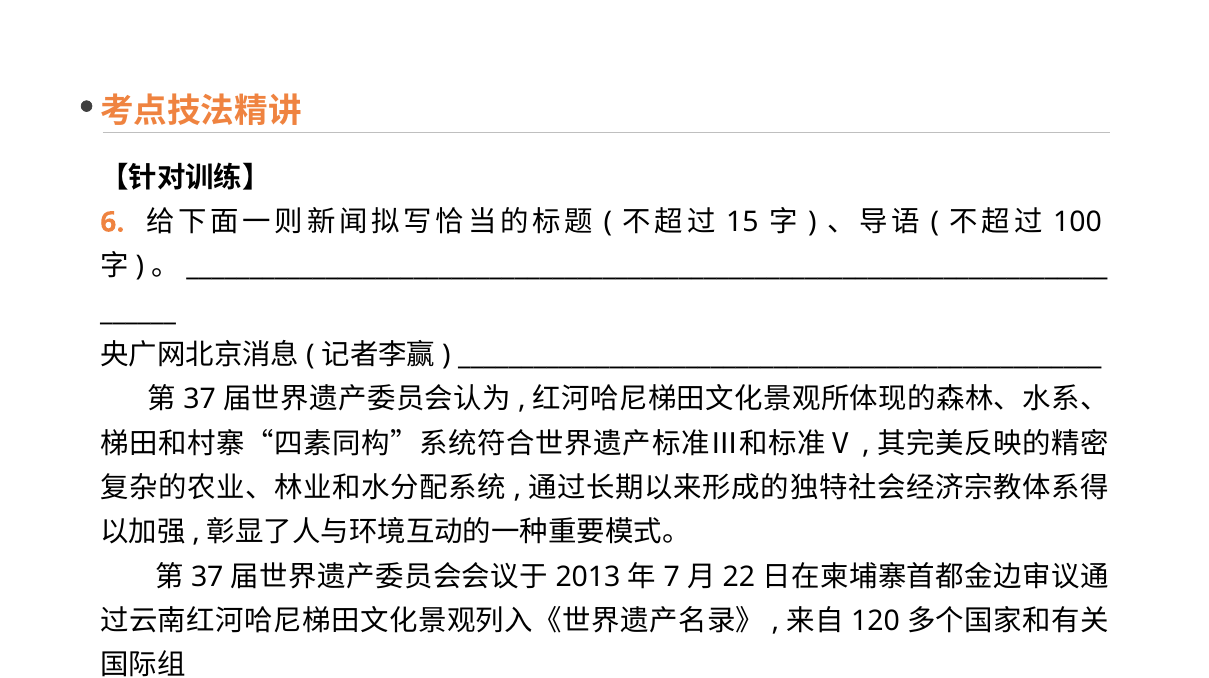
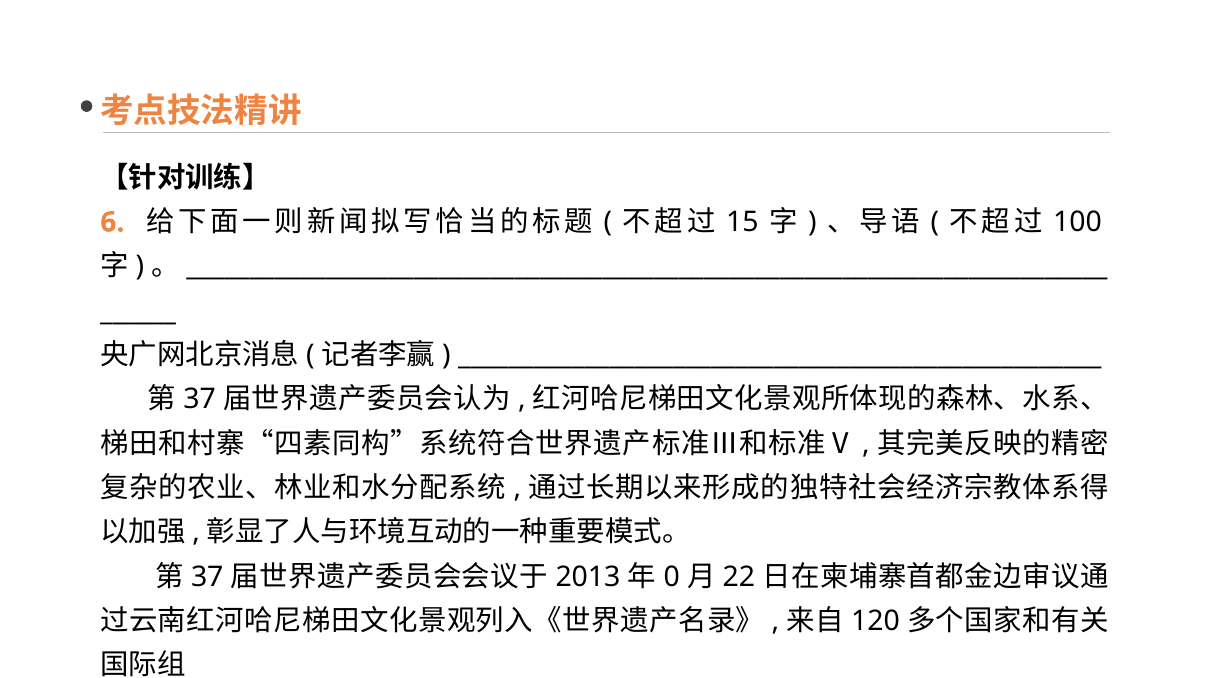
7: 7 -> 0 (672, 577)
